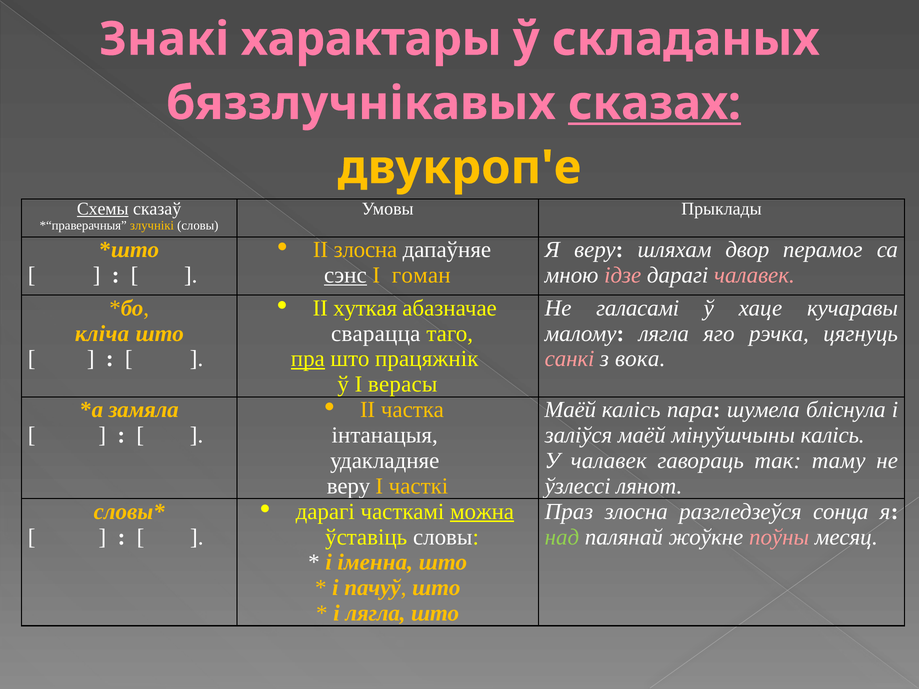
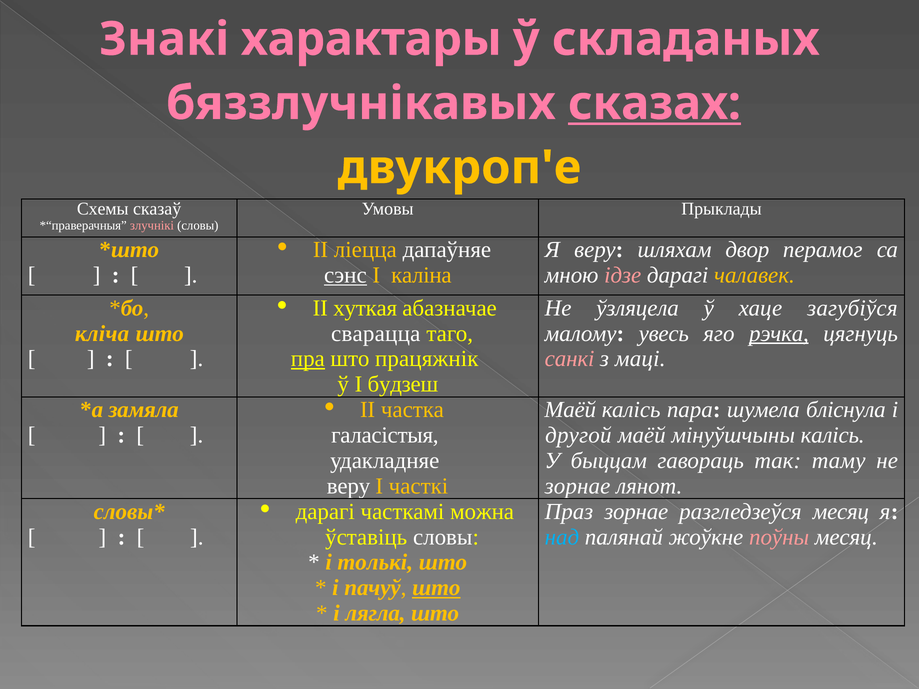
Схемы underline: present -> none (103, 209)
злучнікі colour: yellow -> pink (152, 226)
ІІ злосна: злосна -> ліецца (365, 250)
гоман: гоман -> каліна (421, 275)
чалавек colour: pink -> yellow (754, 275)
галасамі: галасамі -> ўзляцела (638, 308)
кучаравы: кучаравы -> загубіўся (852, 308)
малому лягла: лягла -> увесь (664, 334)
рэчка underline: none -> present (779, 334)
вока: вока -> маці (640, 359)
верасы: верасы -> будзеш (403, 384)
інтанацыя: інтанацыя -> галасістыя (385, 435)
заліўся: заліўся -> другой (578, 435)
У чалавек: чалавек -> быццам (609, 461)
ўзлессі: ўзлессі -> зорнае (578, 486)
можна underline: present -> none (482, 512)
Праз злосна: злосна -> зорнае (636, 512)
разгледзеўся сонца: сонца -> месяц (841, 512)
над colour: light green -> light blue (562, 537)
іменна: іменна -> толькі (375, 563)
што underline: none -> present (436, 588)
